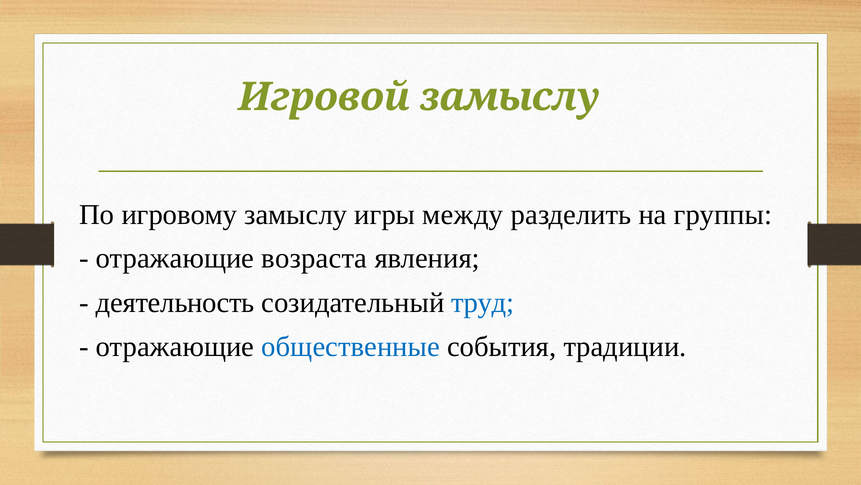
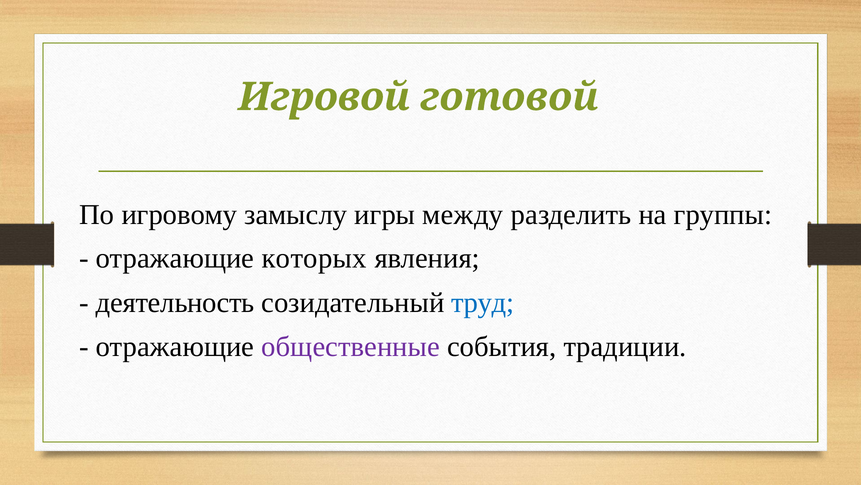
Игровой замыслу: замыслу -> готовой (509, 97)
возраста: возраста -> которых (314, 258)
общественные colour: blue -> purple (351, 346)
